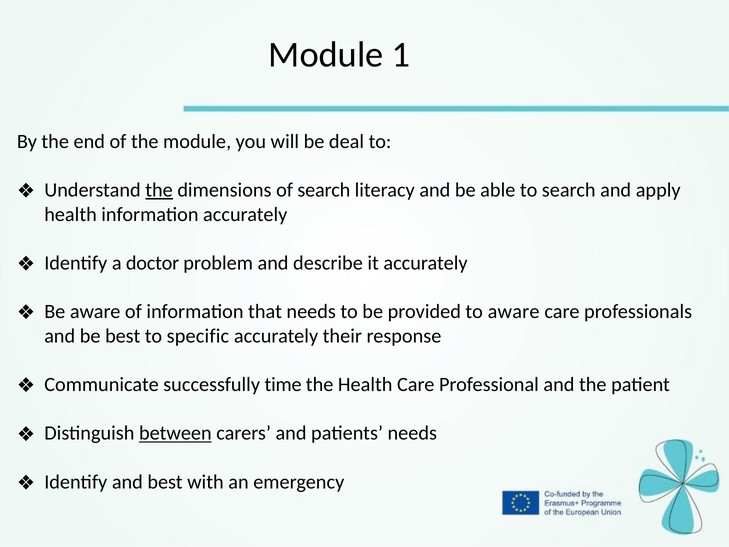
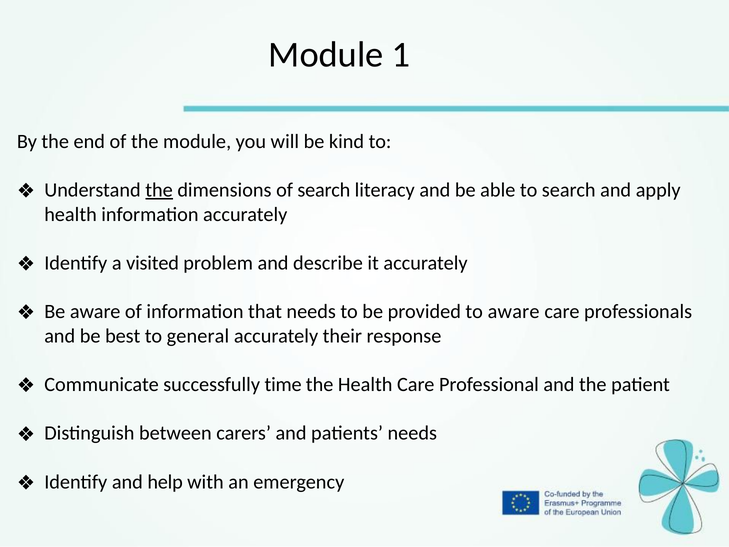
deal: deal -> kind (347, 141)
doctor: doctor -> visited (153, 263)
specific: specific -> general (198, 336)
between underline: present -> none (175, 433)
and best: best -> help (165, 482)
